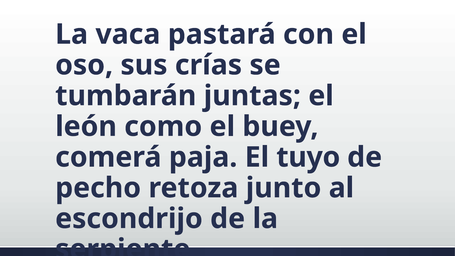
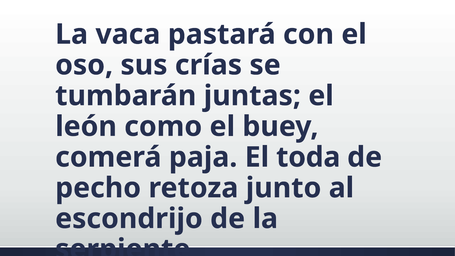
tuyo: tuyo -> toda (308, 157)
